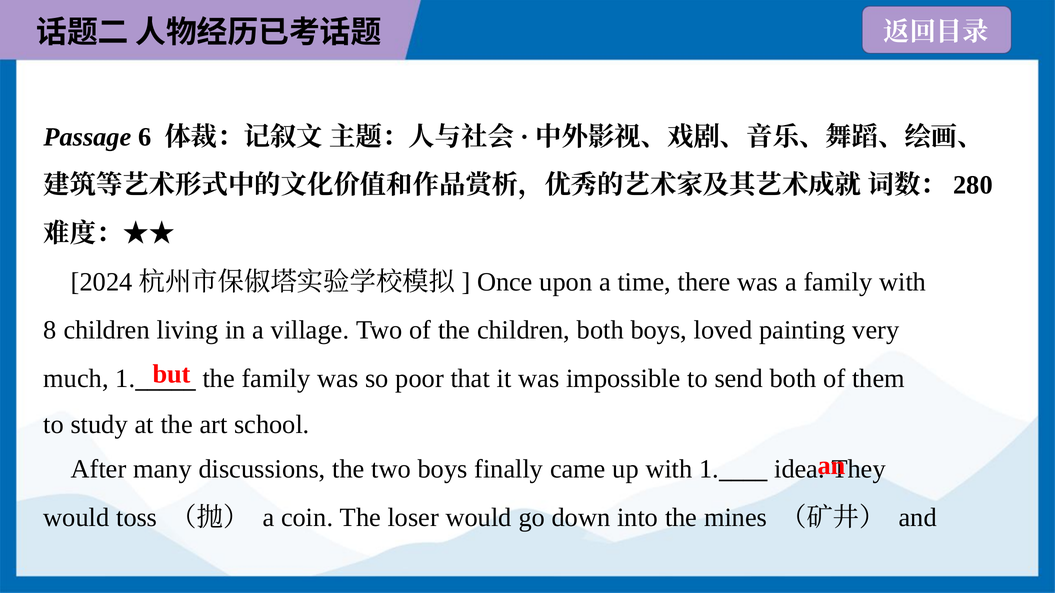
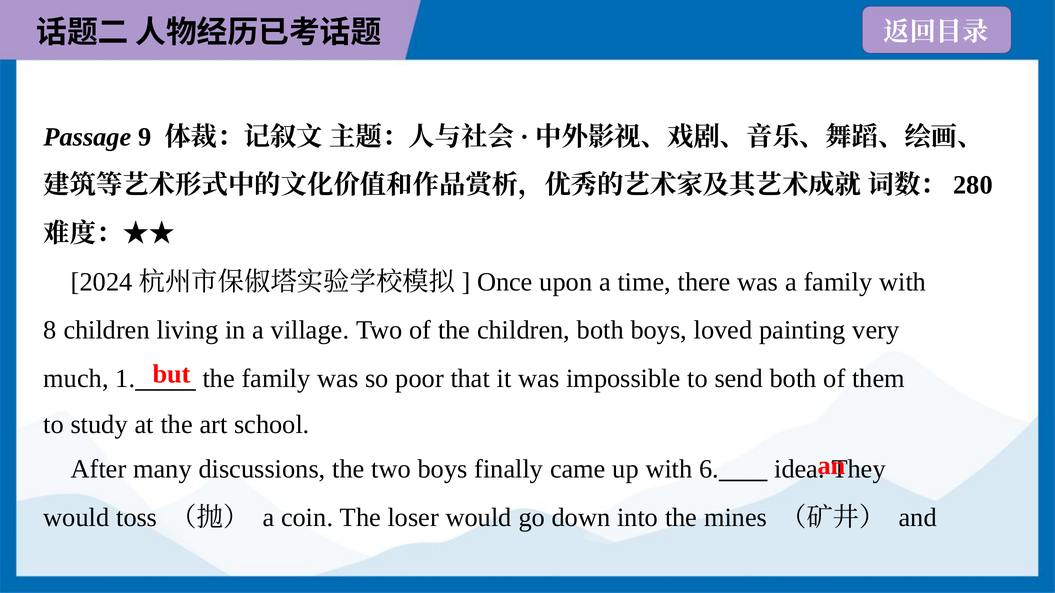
6: 6 -> 9 (145, 137)
with 1: 1 -> 6 (709, 469)
